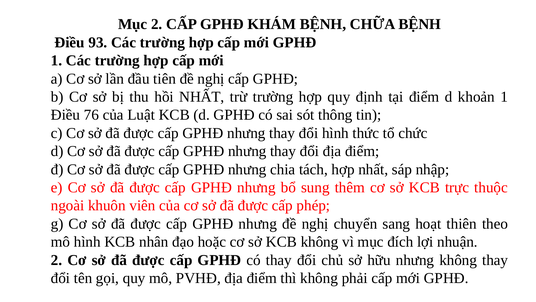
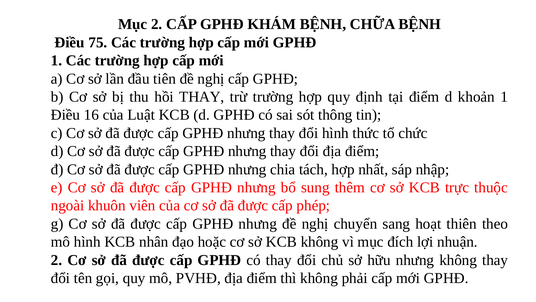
93: 93 -> 75 (98, 42)
hồi NHẤT: NHẤT -> THAY (202, 97)
76: 76 -> 16 (91, 115)
